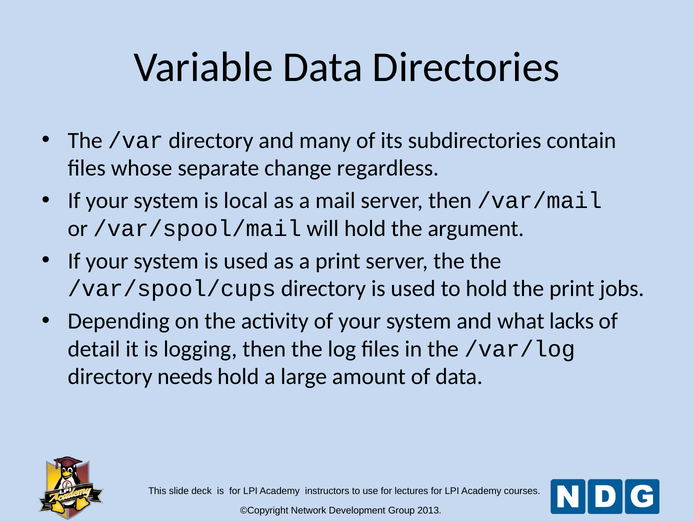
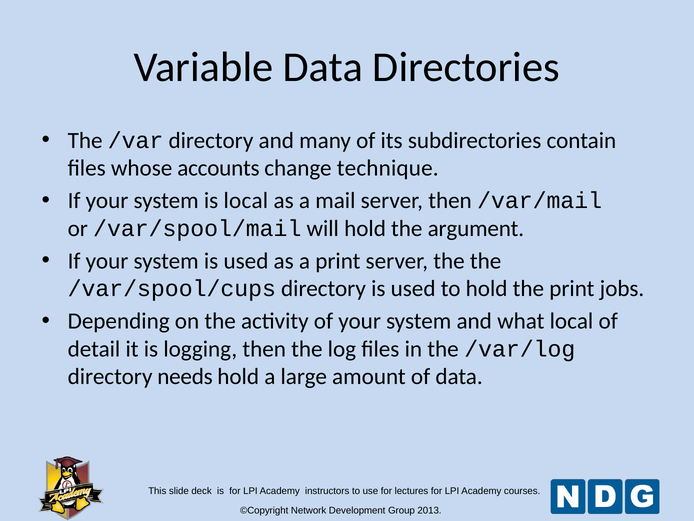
separate: separate -> accounts (218, 168)
regardless: regardless -> technique (388, 168)
what lacks: lacks -> local (571, 321)
